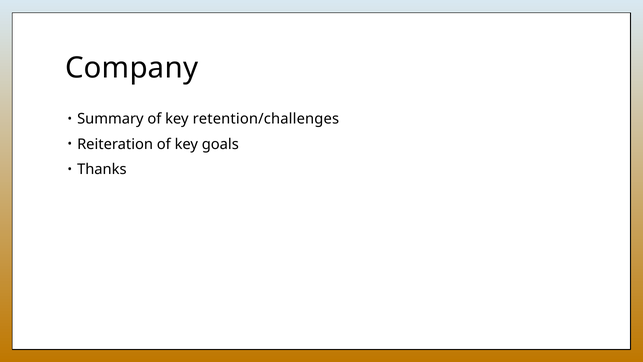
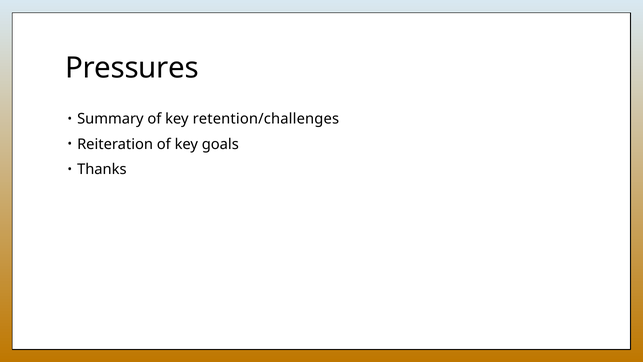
Company: Company -> Pressures (132, 68)
